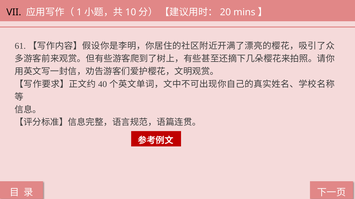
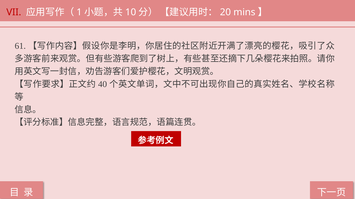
VII colour: black -> red (14, 12)
